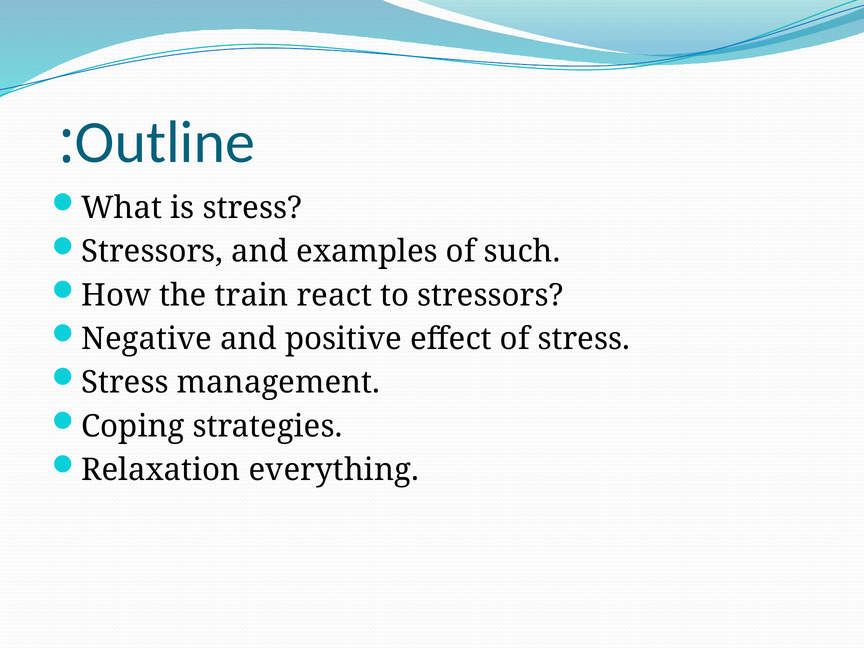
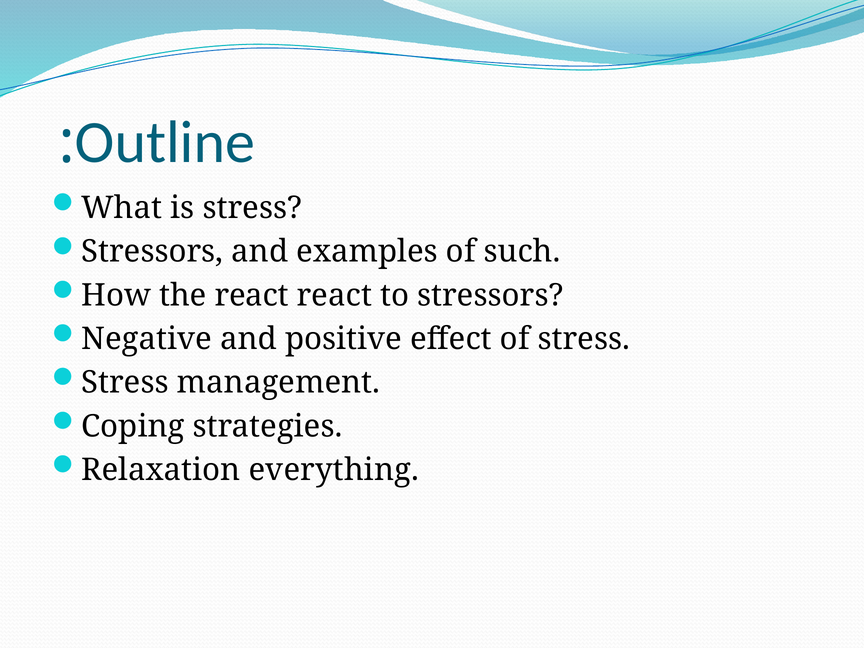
the train: train -> react (252, 295)
